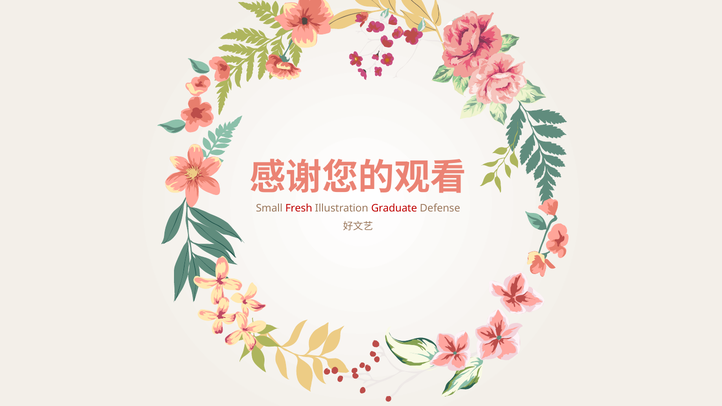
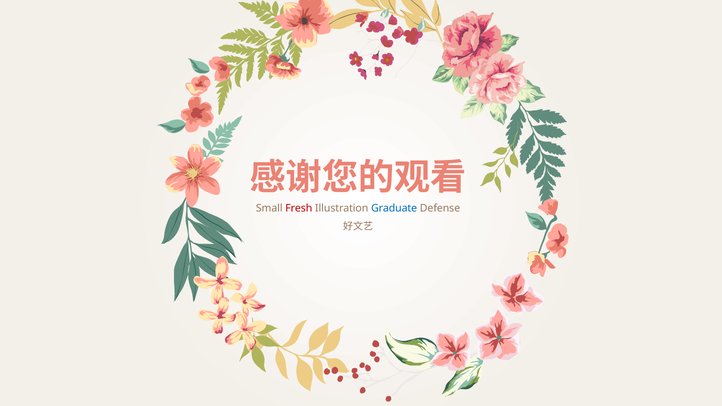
Graduate colour: red -> blue (394, 208)
